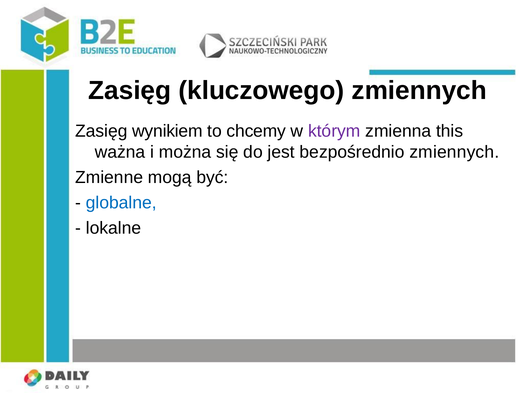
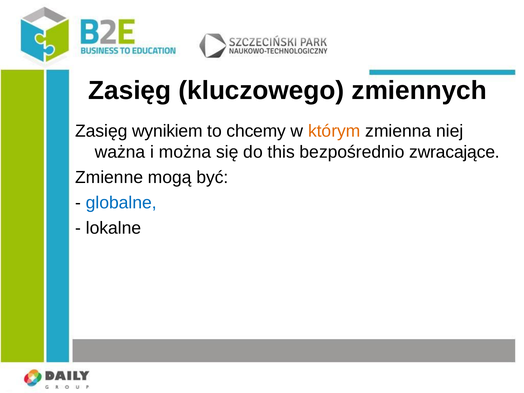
którym colour: purple -> orange (334, 131)
this: this -> niej (450, 131)
jest: jest -> this (281, 152)
bezpośrednio zmiennych: zmiennych -> zwracające (455, 152)
